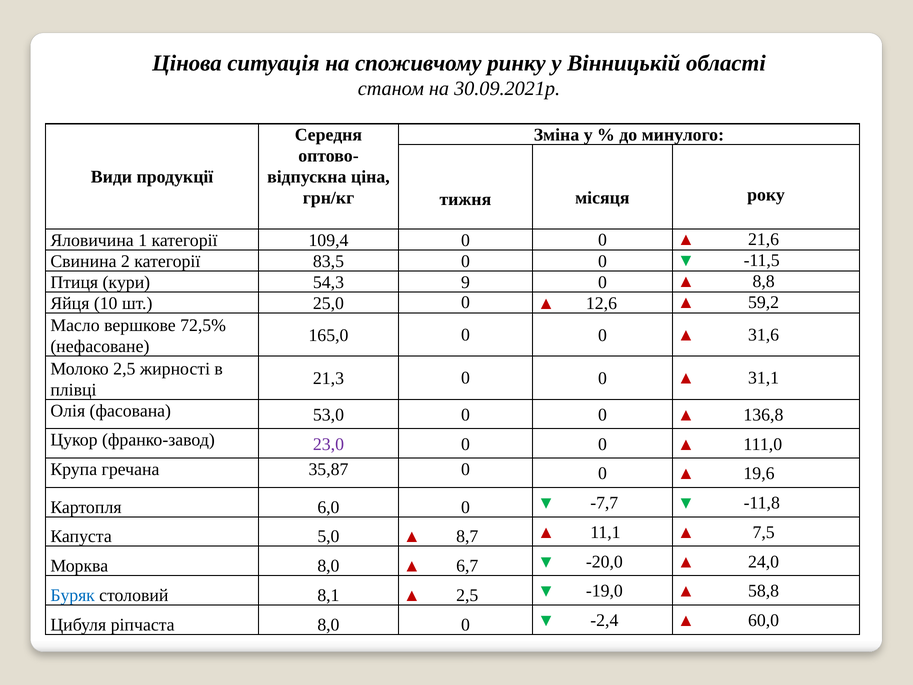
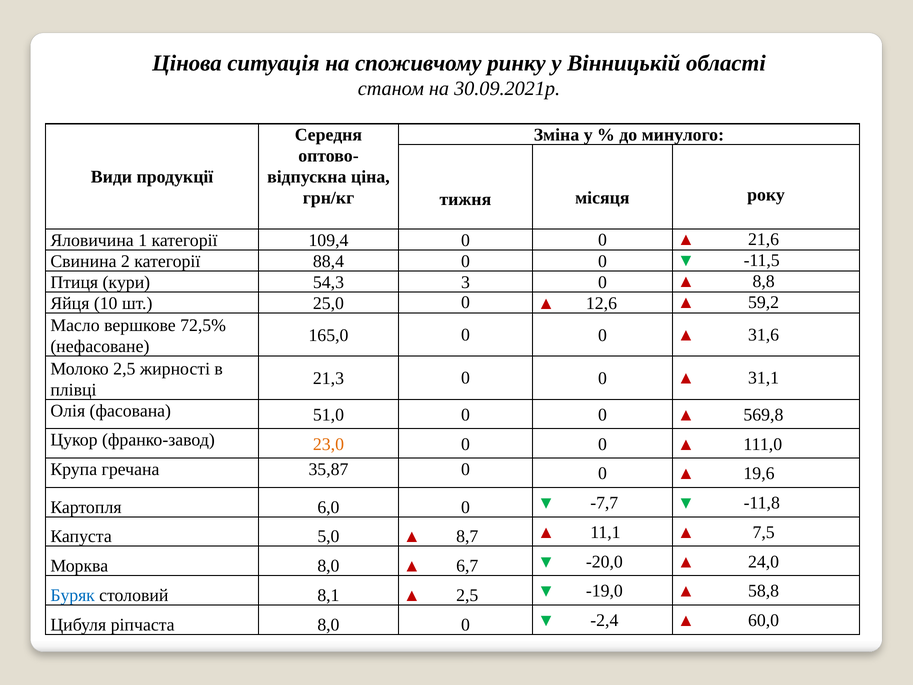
83,5: 83,5 -> 88,4 (329, 261)
9: 9 -> 3 (465, 282)
53,0: 53,0 -> 51,0 (329, 415)
136,8: 136,8 -> 569,8 (763, 415)
23,0 colour: purple -> orange (329, 444)
